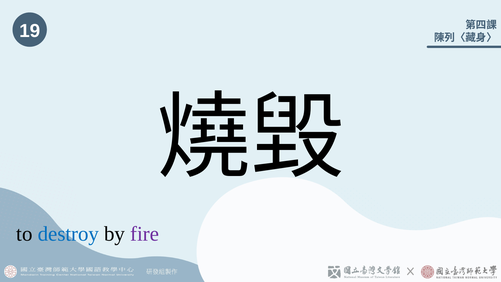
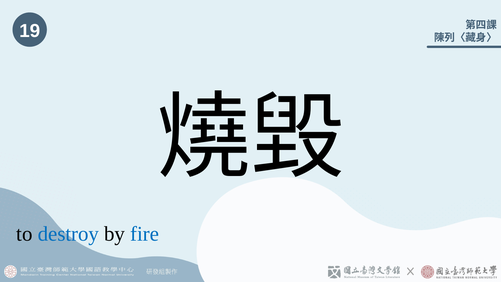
fire colour: purple -> blue (145, 234)
